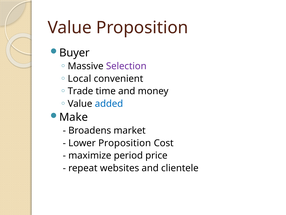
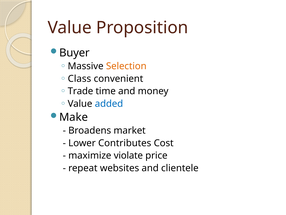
Selection colour: purple -> orange (126, 66)
Local: Local -> Class (79, 78)
Lower Proposition: Proposition -> Contributes (125, 143)
period: period -> violate (128, 155)
